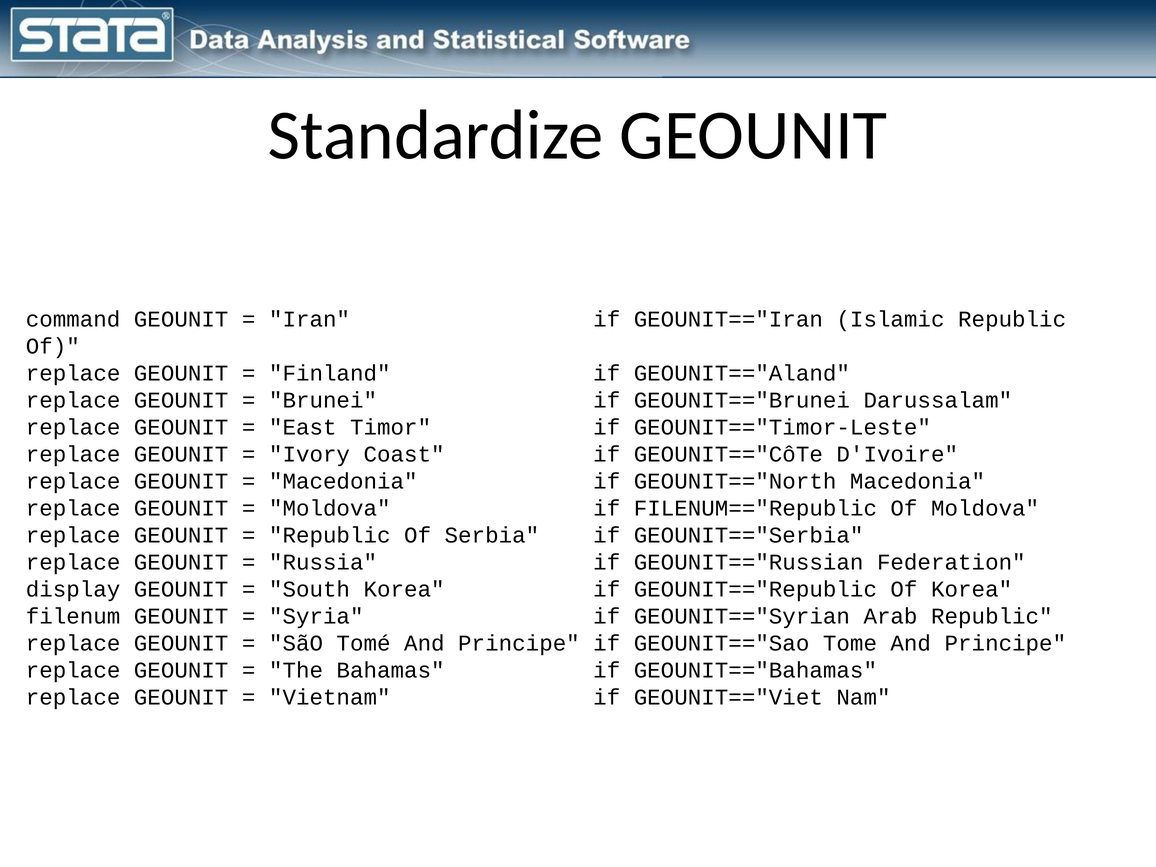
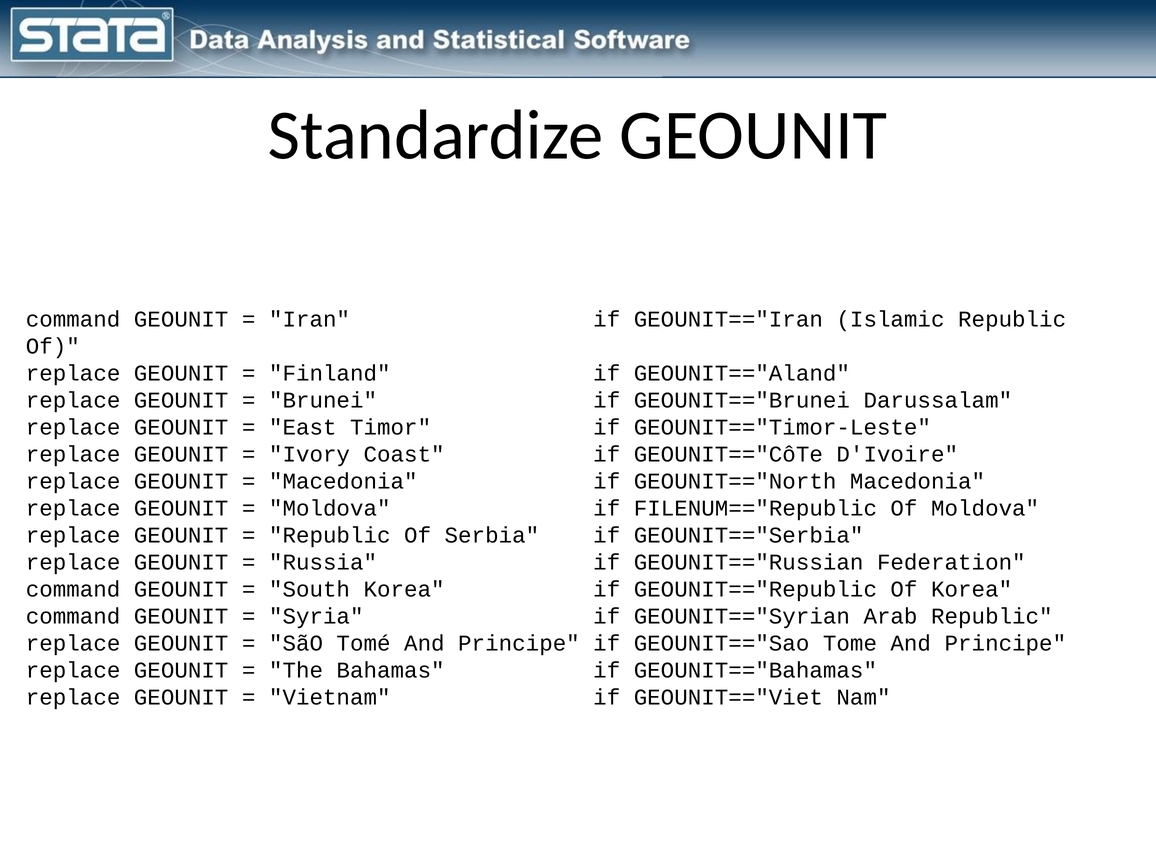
display: display -> command (73, 589)
filenum: filenum -> command (73, 616)
